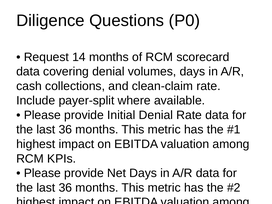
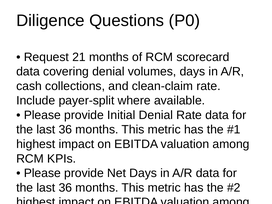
14: 14 -> 21 (79, 57)
